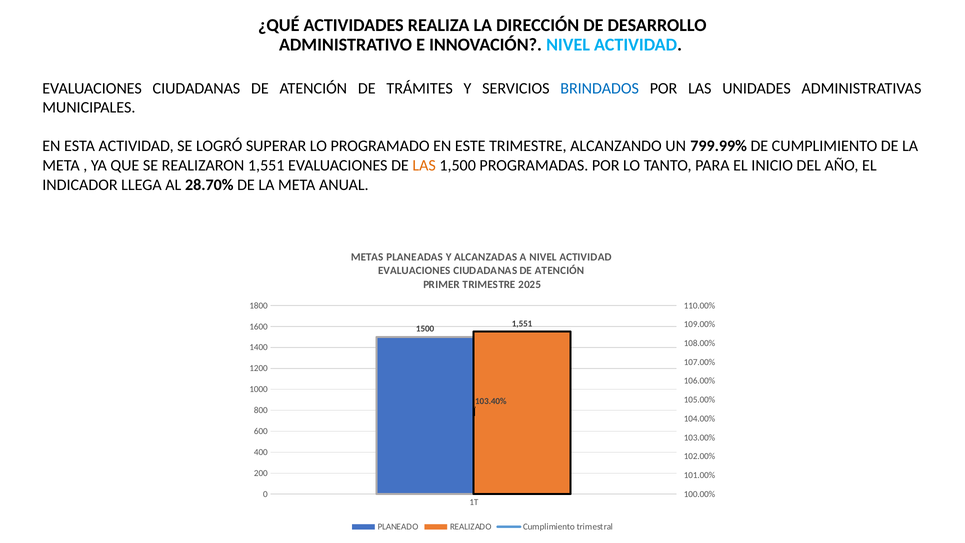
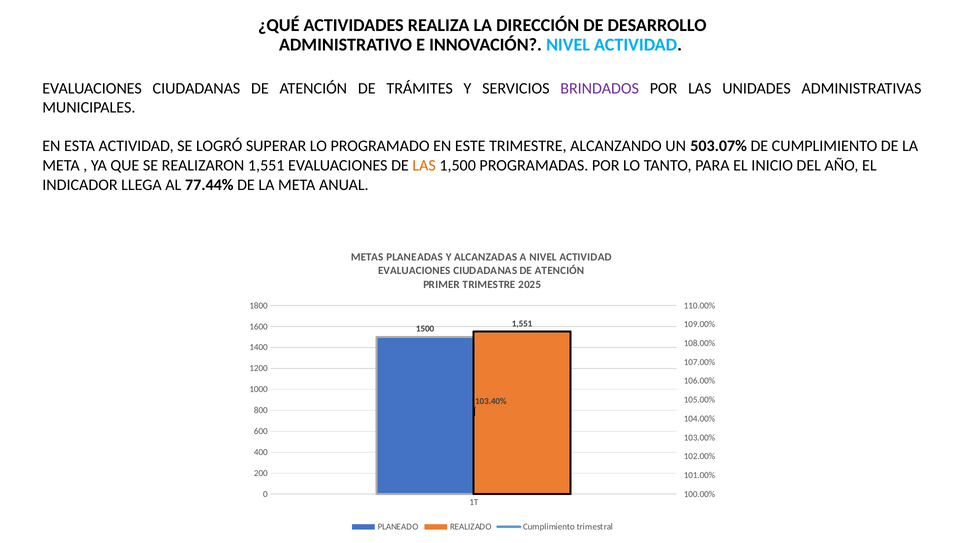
BRINDADOS colour: blue -> purple (600, 88)
799.99%: 799.99% -> 503.07% (719, 146)
28.70%: 28.70% -> 77.44% (209, 185)
